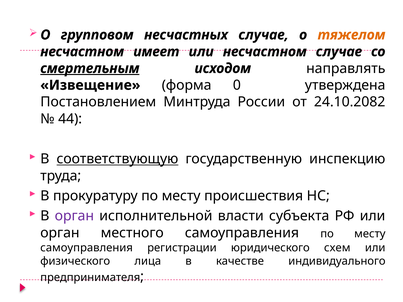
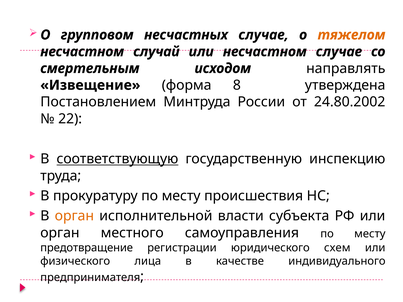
имеет: имеет -> случай (156, 52)
смертельным underline: present -> none (90, 68)
0: 0 -> 8 (237, 85)
24.10.2082: 24.10.2082 -> 24.80.2002 (350, 102)
44: 44 -> 22 (70, 119)
орган colour: purple -> orange (74, 216)
самоуправления: самоуправления -> предотвращение (87, 248)
